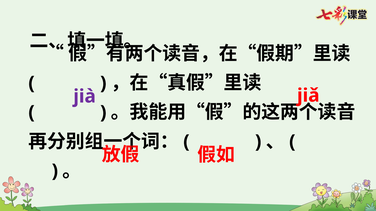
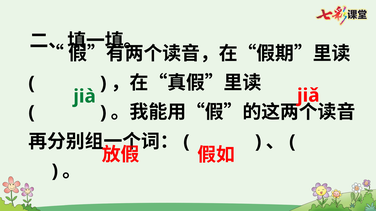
jià colour: purple -> green (85, 97)
